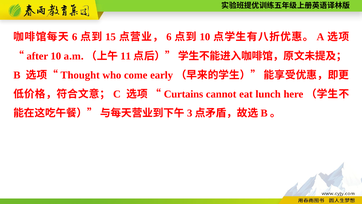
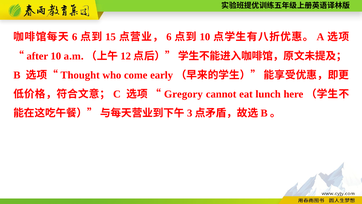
11: 11 -> 12 (126, 56)
Curtains: Curtains -> Gregory (183, 94)
